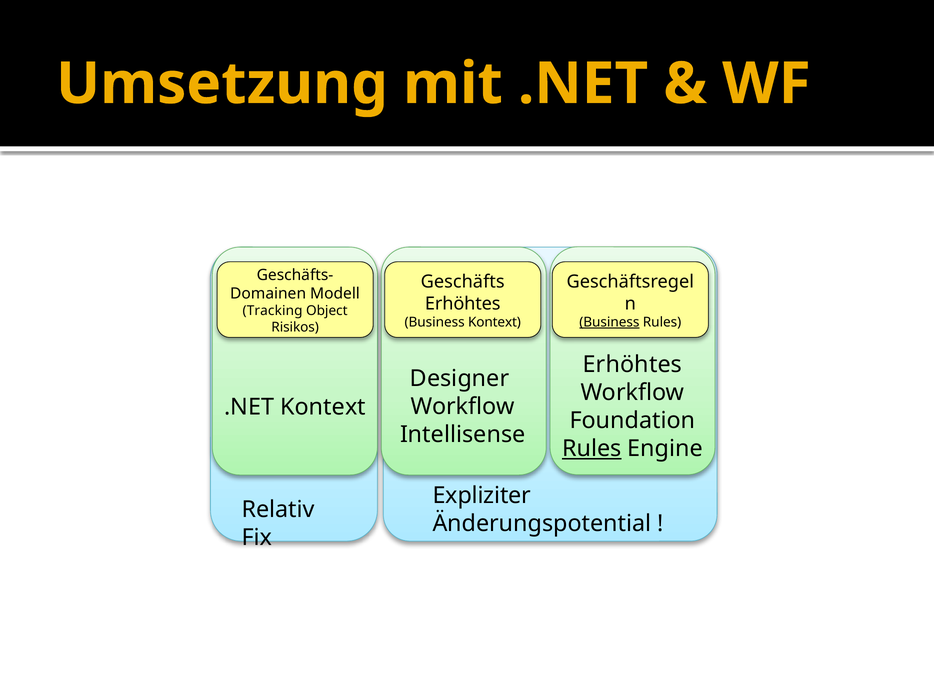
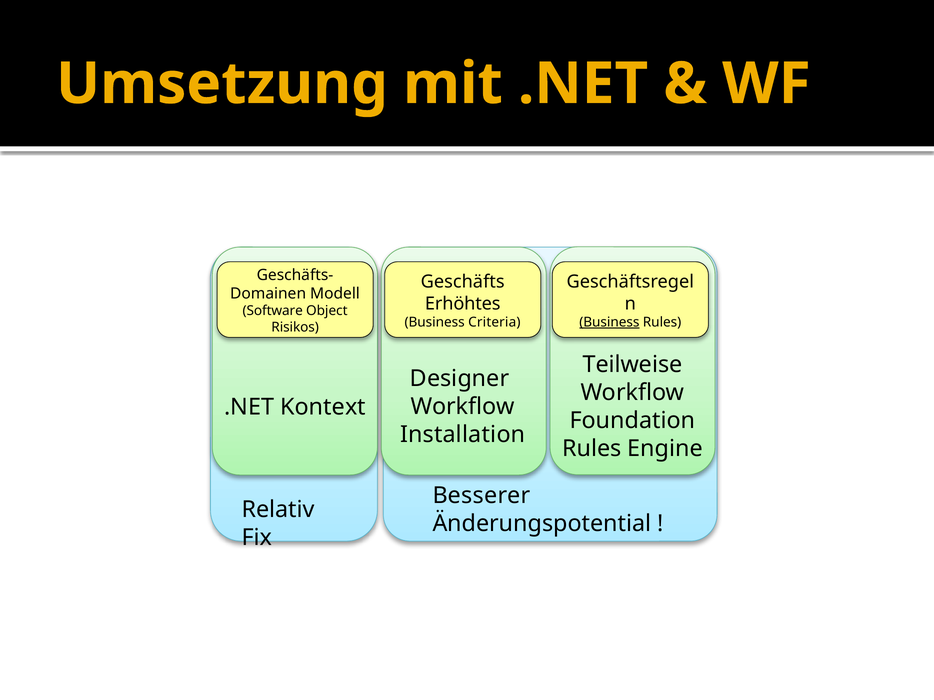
Tracking: Tracking -> Software (273, 311)
Business Kontext: Kontext -> Criteria (494, 323)
Erhöhtes: Erhöhtes -> Teilweise (633, 365)
Intellisense: Intellisense -> Installation (463, 435)
Rules underline: present -> none (592, 449)
Expliziter: Expliziter -> Besserer (482, 496)
